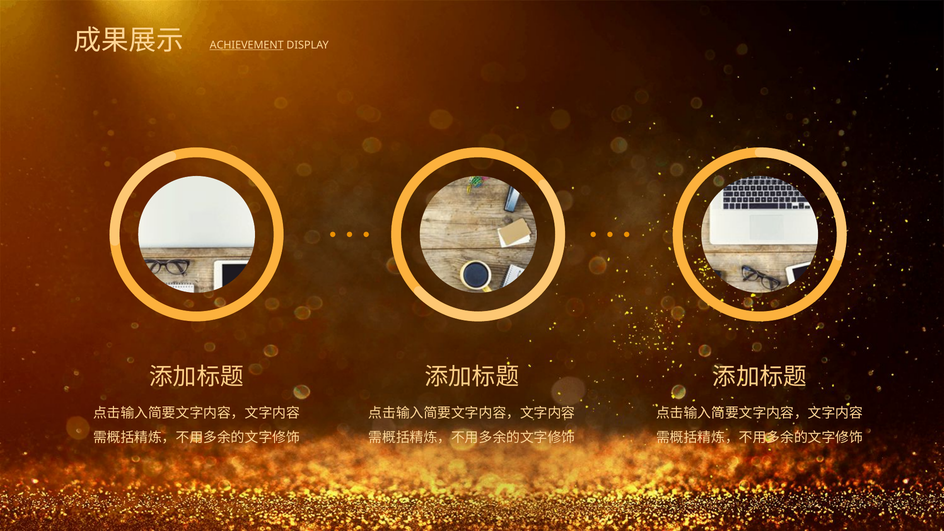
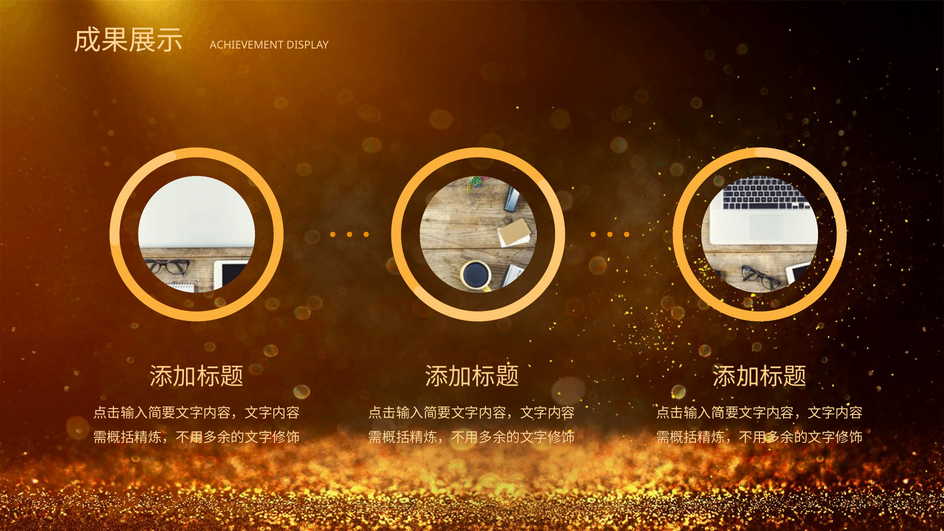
ACHIEVEMENT underline: present -> none (247, 45)
